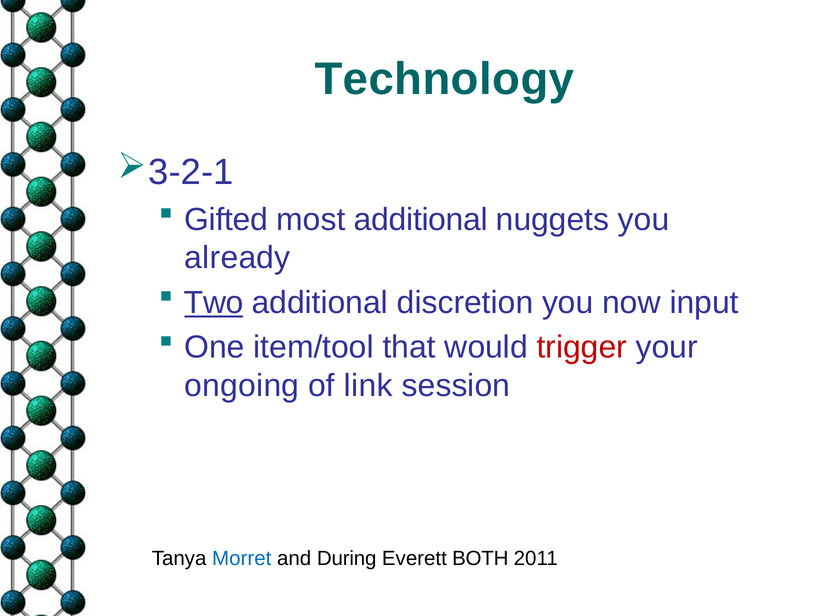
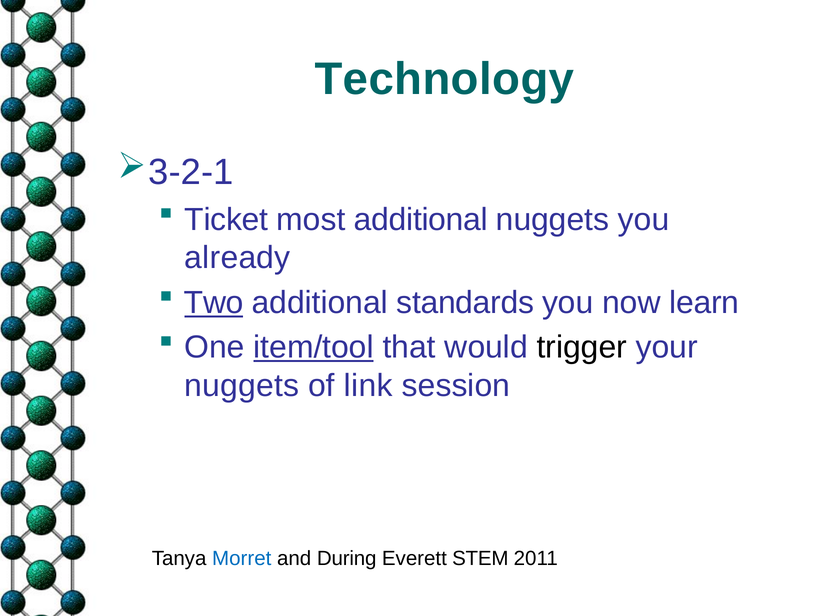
Gifted: Gifted -> Ticket (226, 219)
discretion: discretion -> standards (465, 302)
input: input -> learn (704, 302)
item/tool underline: none -> present (314, 347)
trigger colour: red -> black (582, 347)
ongoing: ongoing -> nuggets (242, 386)
BOTH: BOTH -> STEM (480, 558)
